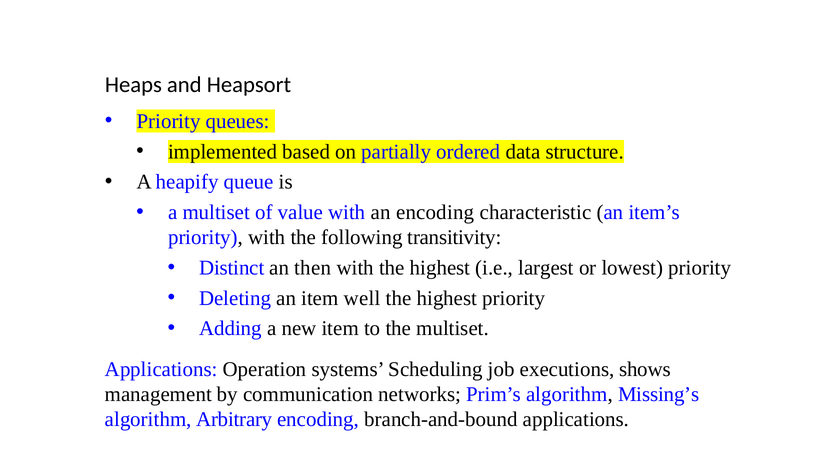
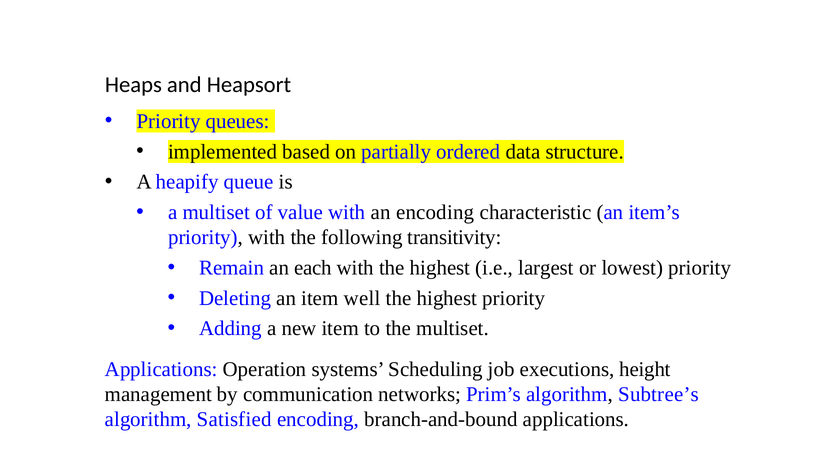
Distinct: Distinct -> Remain (232, 268)
then: then -> each (313, 268)
shows: shows -> height (645, 369)
Missing’s: Missing’s -> Subtree’s (659, 394)
Arbitrary: Arbitrary -> Satisfied (234, 419)
